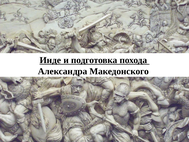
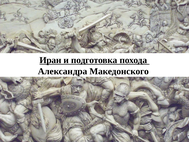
Инде: Инде -> Иран (50, 60)
